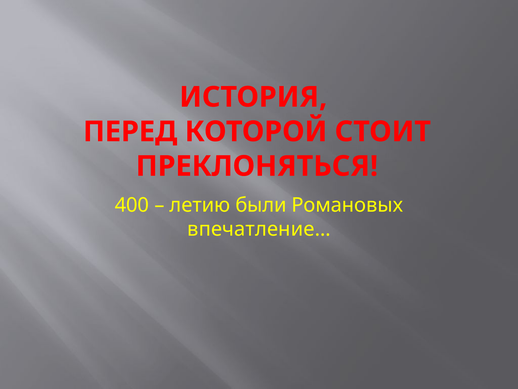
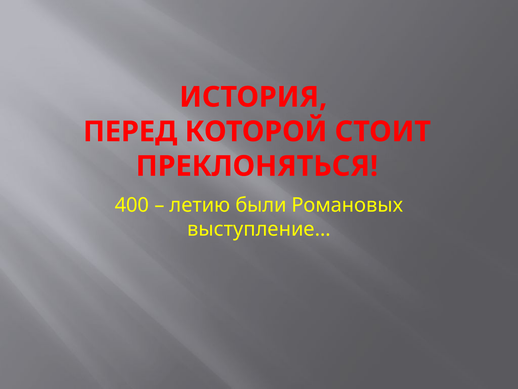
впечатление…: впечатление… -> выступление… (259, 229)
